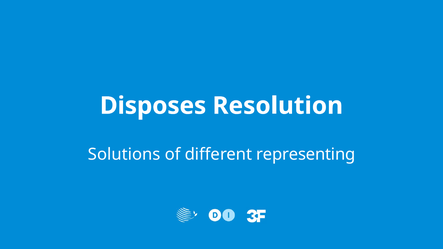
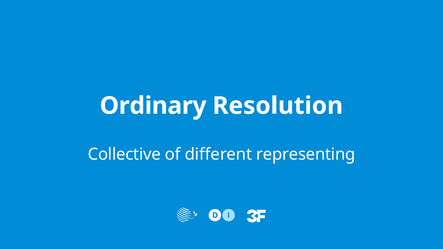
Disposes: Disposes -> Ordinary (153, 106)
Solutions: Solutions -> Collective (124, 155)
